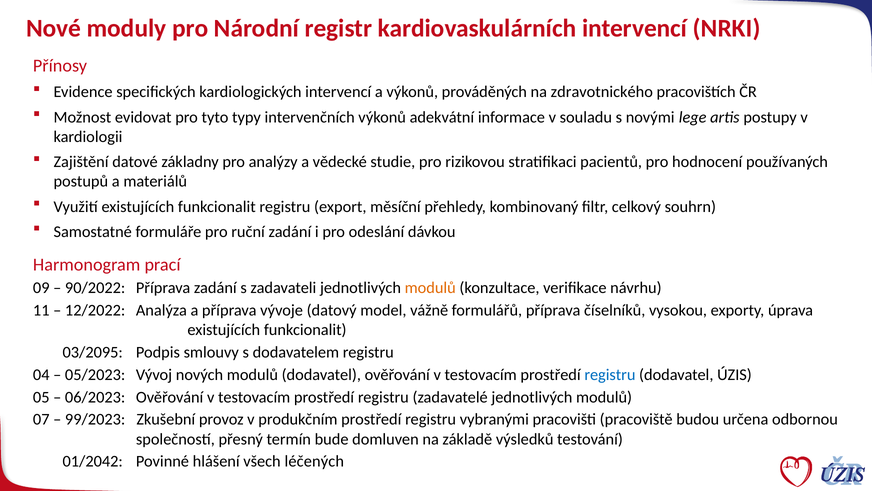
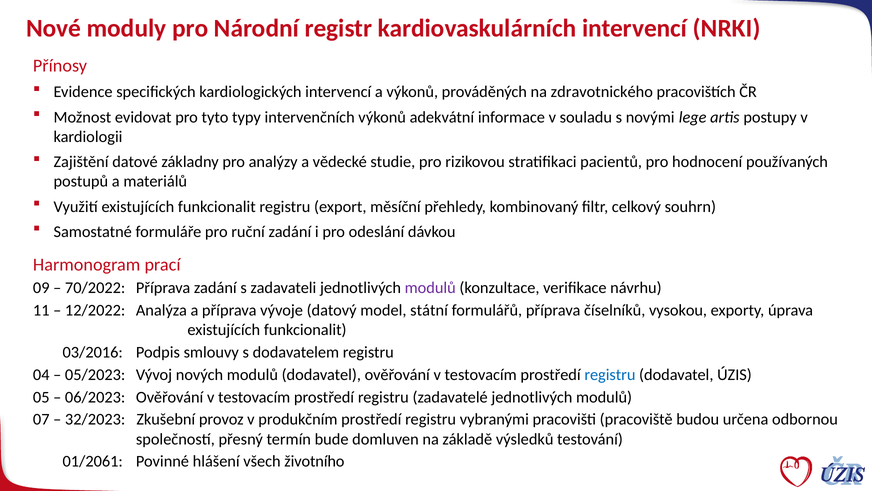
90/2022: 90/2022 -> 70/2022 (95, 288)
modulů colour: orange -> purple (430, 288)
vážně: vážně -> státní (429, 310)
03/2095: 03/2095 -> 03/2016 (93, 352)
99/2023: 99/2023 -> 32/2023 (95, 419)
01/2042: 01/2042 -> 01/2061 (93, 461)
léčených: léčených -> životního (314, 461)
